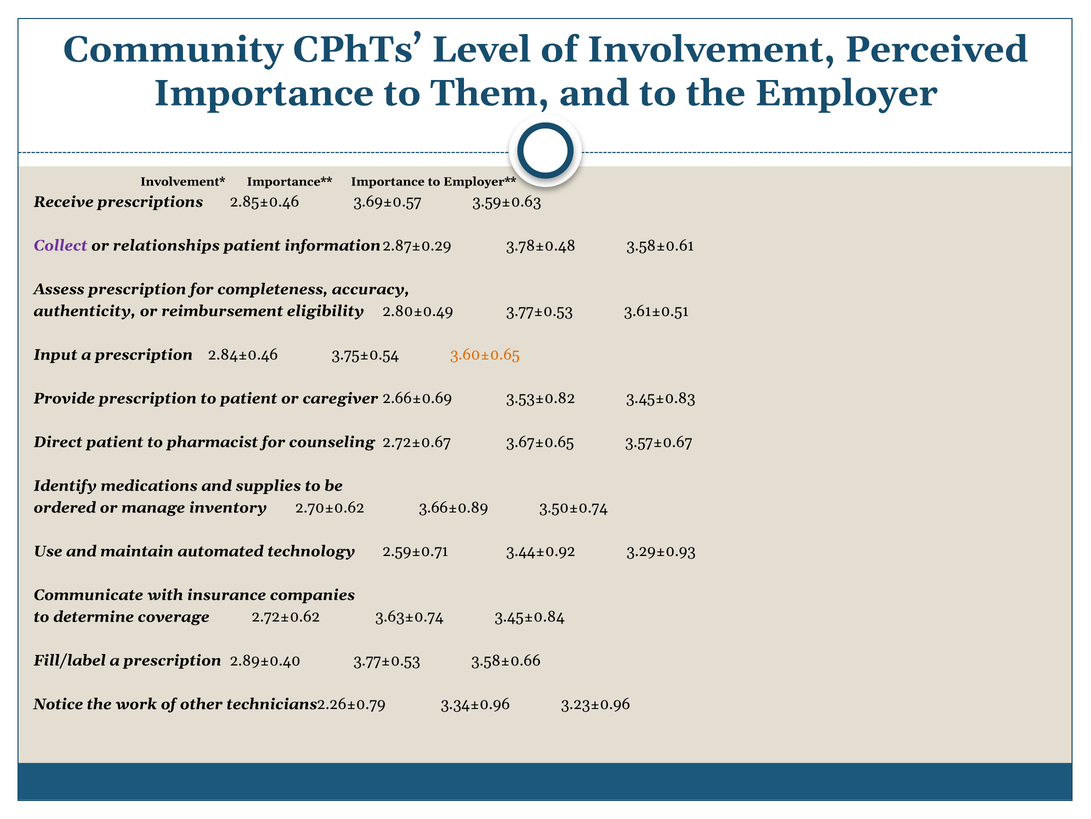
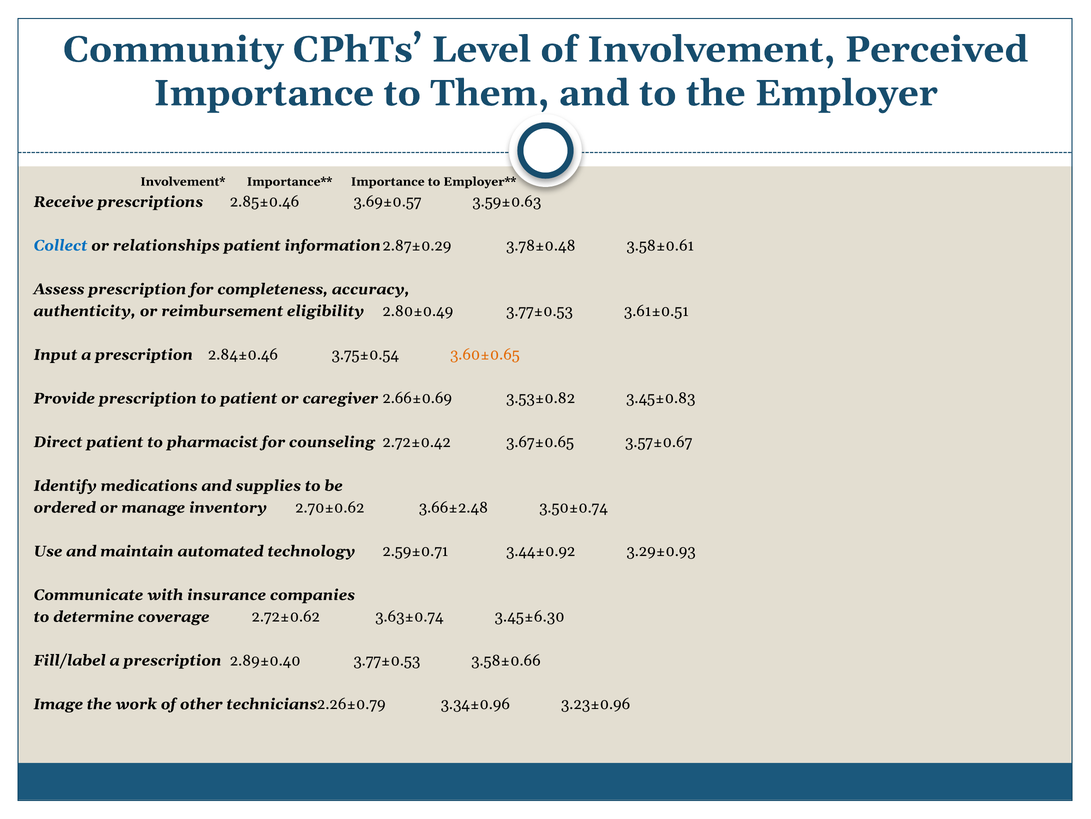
Collect colour: purple -> blue (60, 245)
2.72±0.67: 2.72±0.67 -> 2.72±0.42 (417, 442)
3.66±0.89: 3.66±0.89 -> 3.66±2.48 (453, 507)
3.45±0.84: 3.45±0.84 -> 3.45±6.30 (530, 616)
Notice: Notice -> Image (58, 704)
